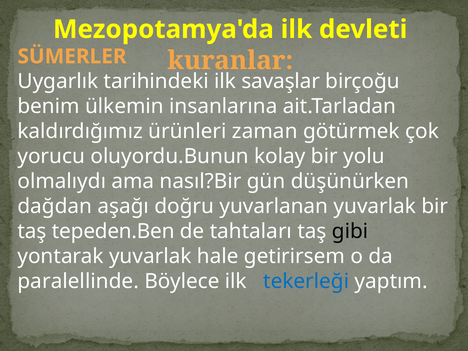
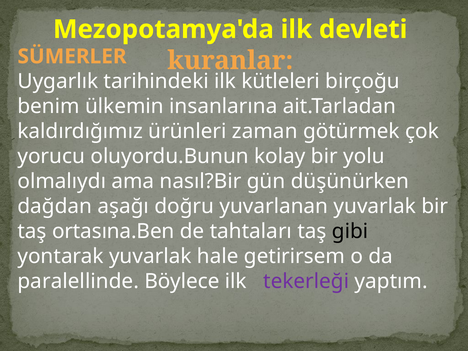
savaşlar: savaşlar -> kütleleri (281, 81)
tepeden.Ben: tepeden.Ben -> ortasına.Ben (113, 231)
tekerleği colour: blue -> purple (306, 281)
